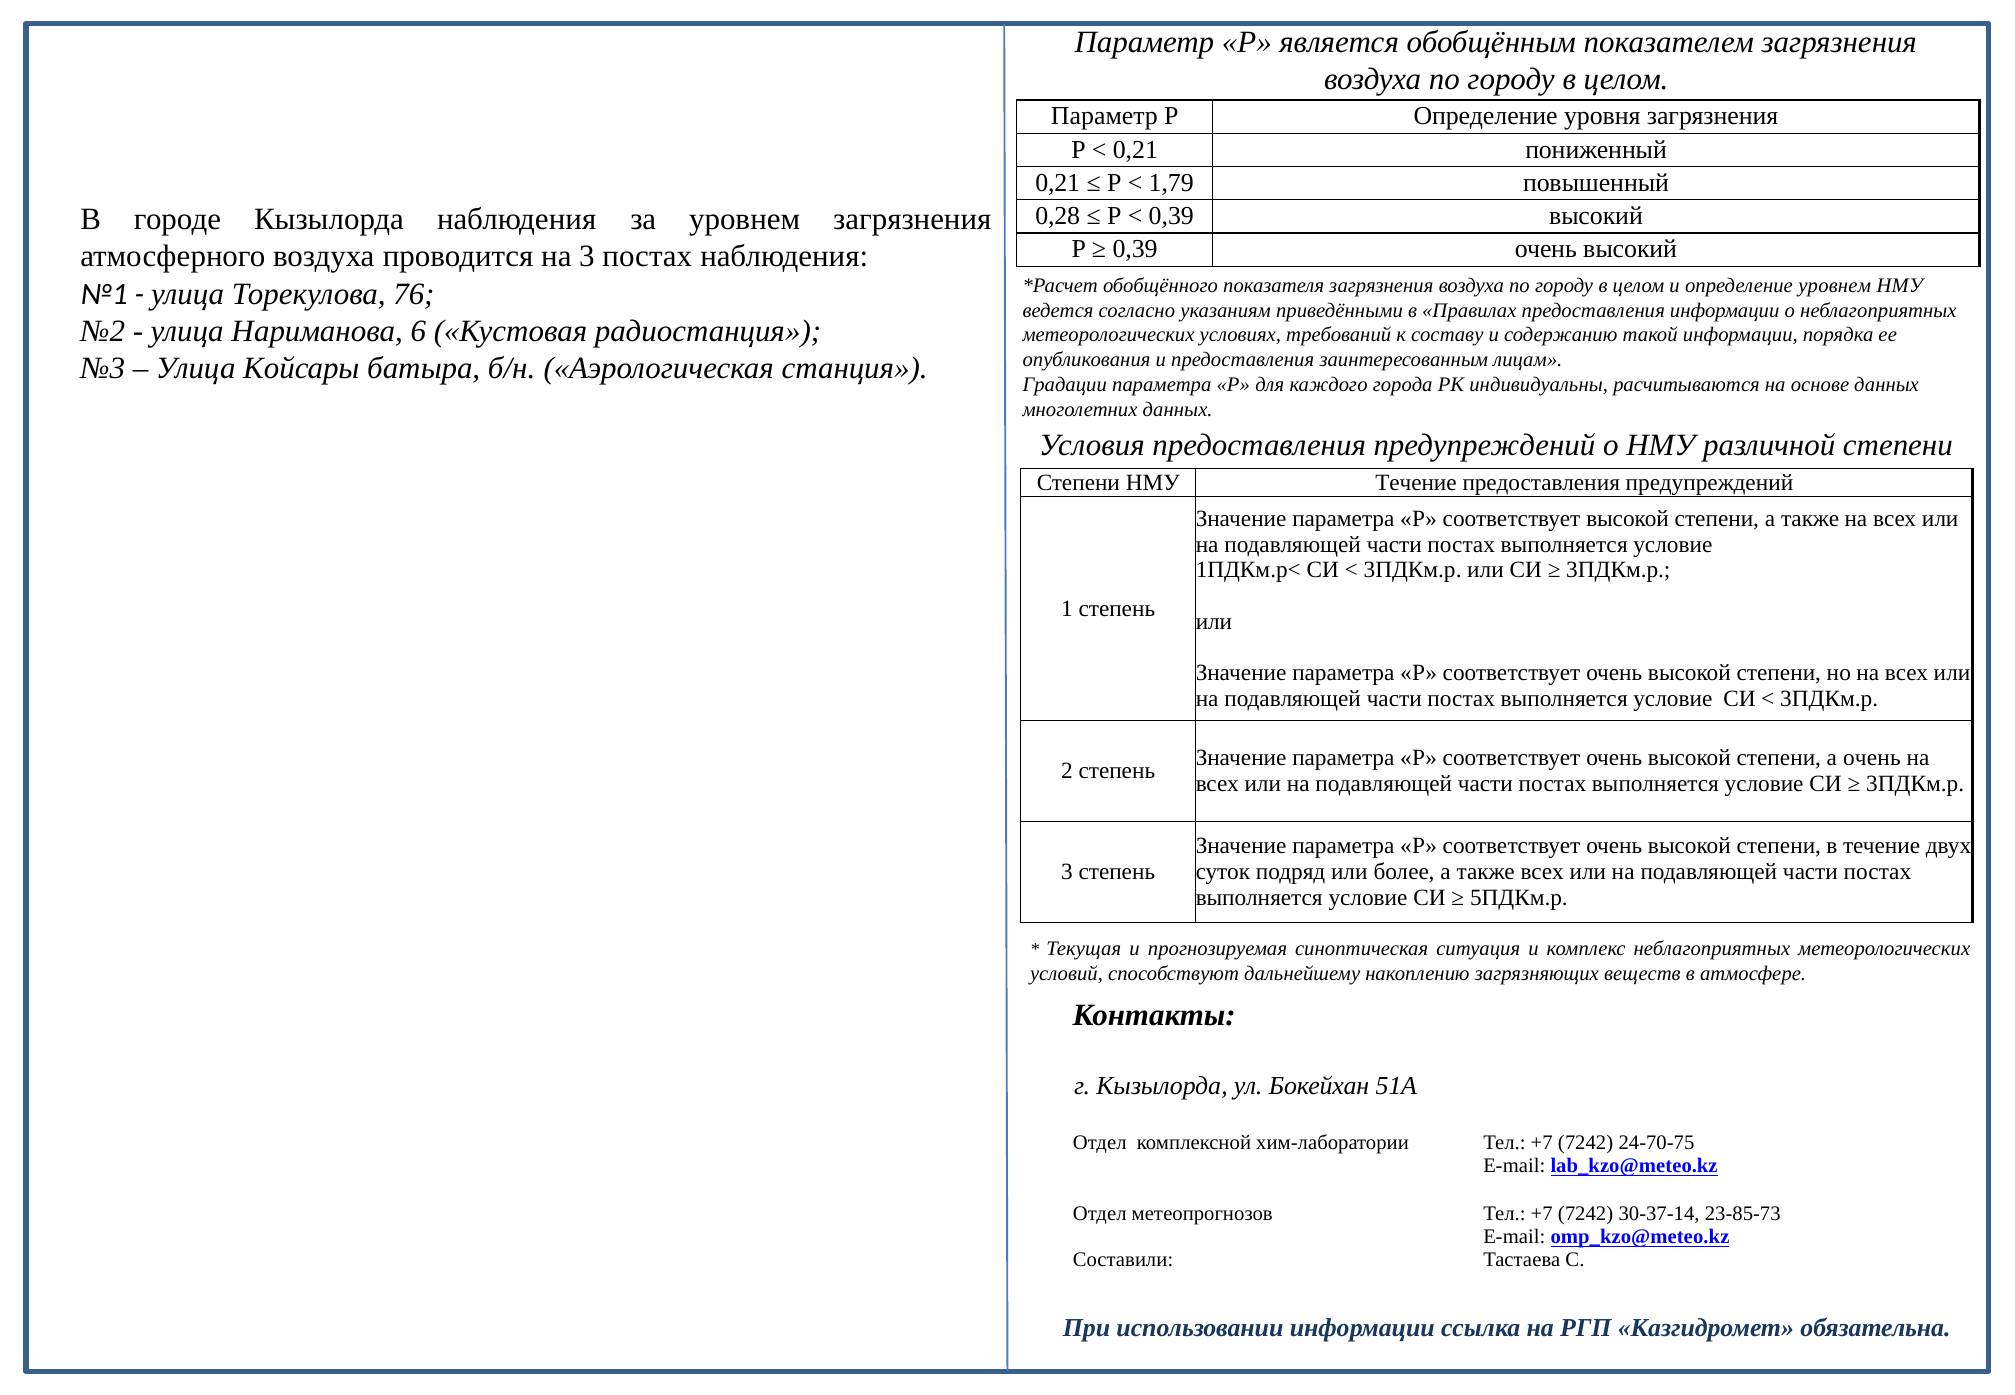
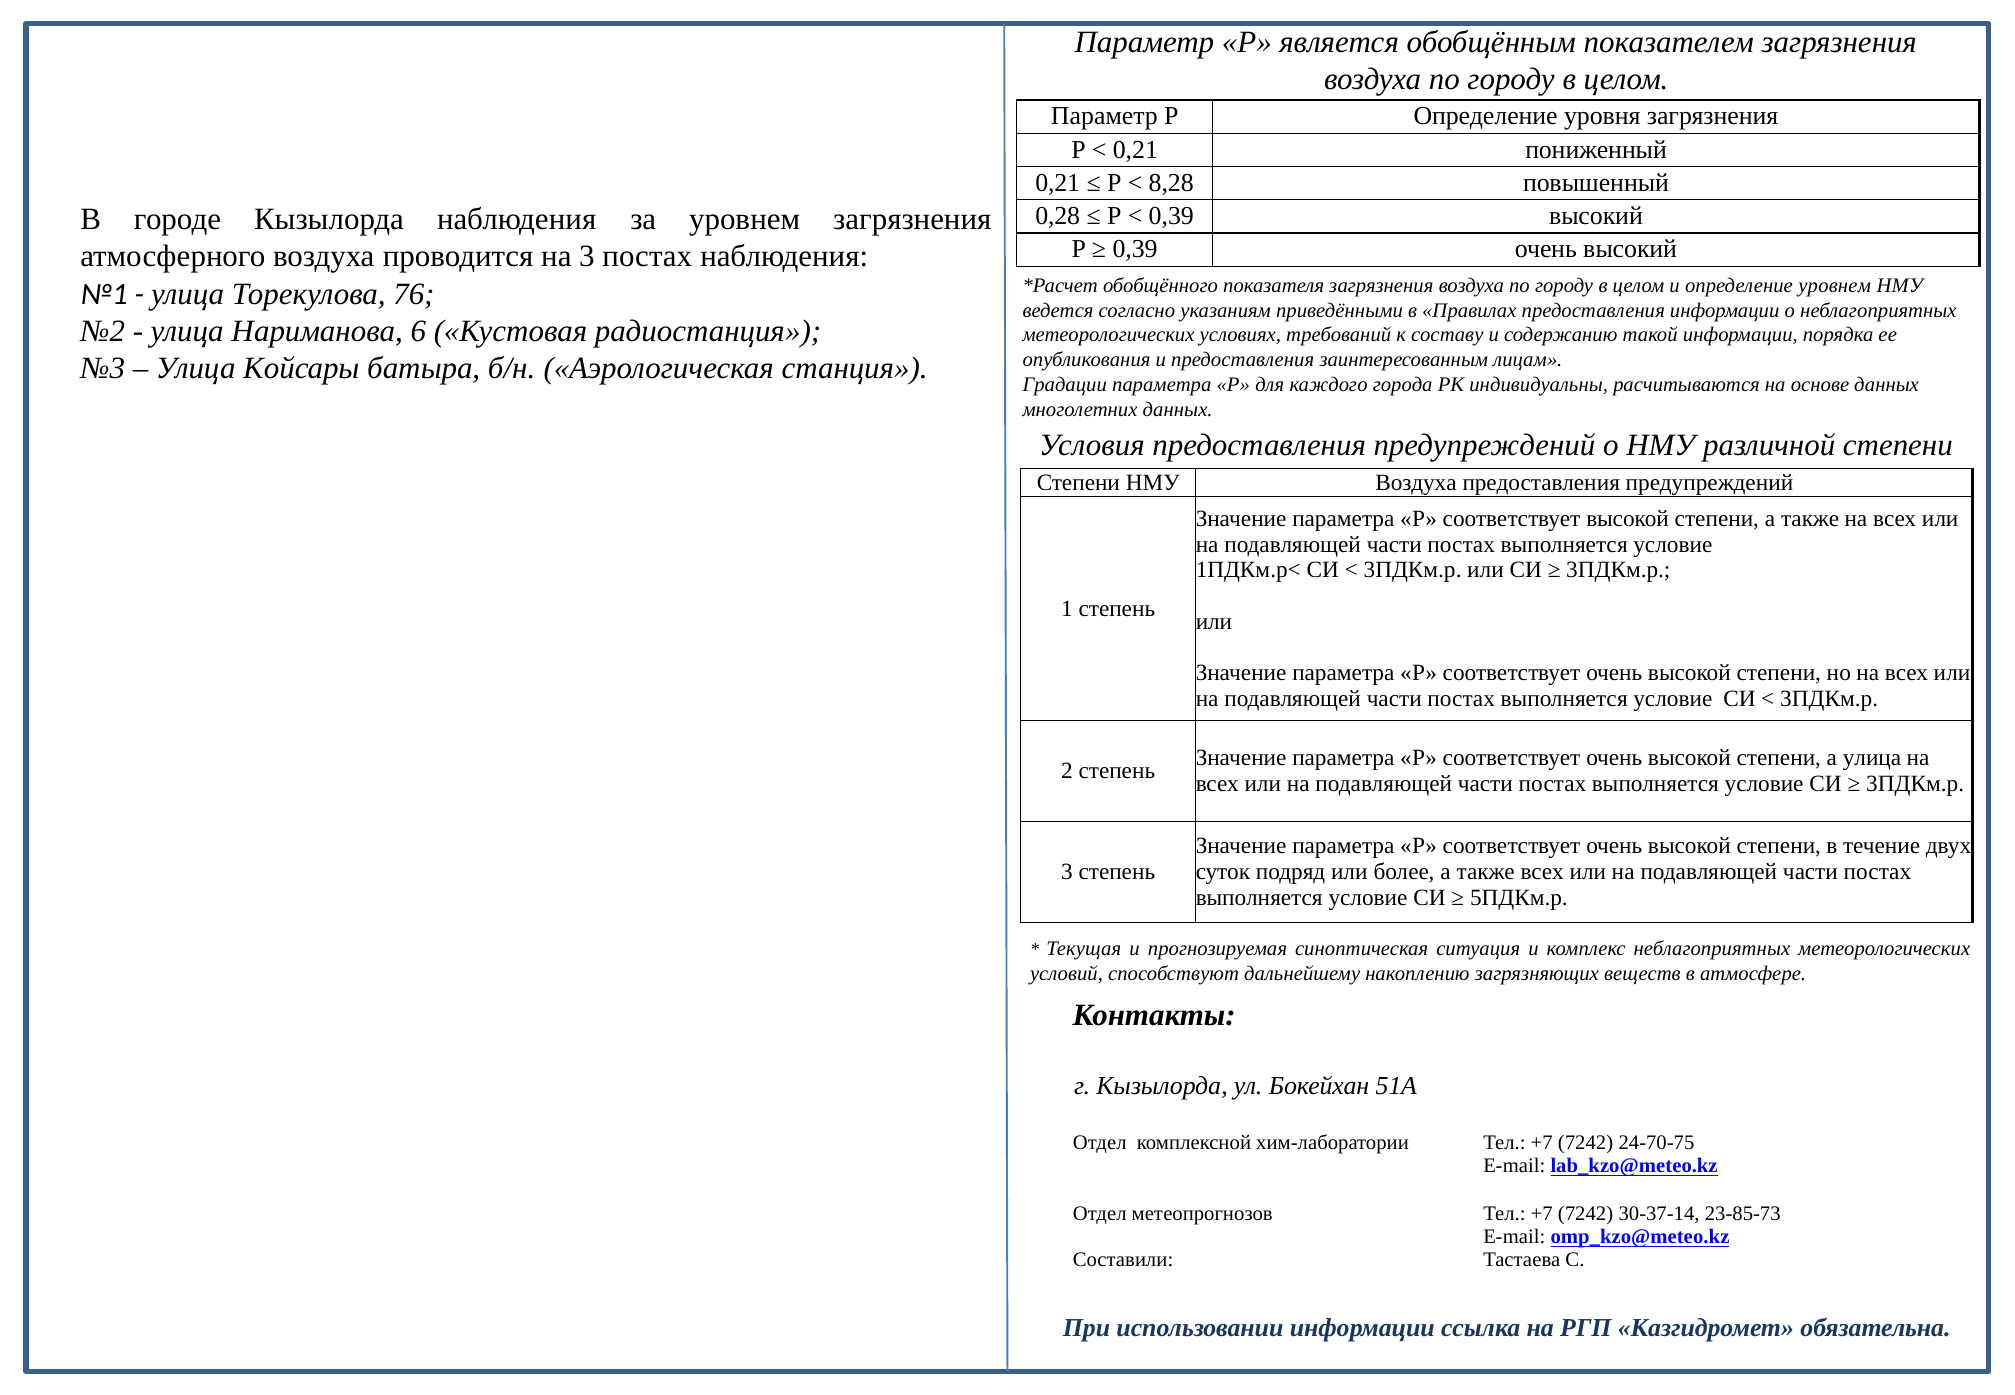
1,79: 1,79 -> 8,28 (1171, 183)
НМУ Течение: Течение -> Воздуха (1416, 483)
а очень: очень -> улица (1872, 758)
